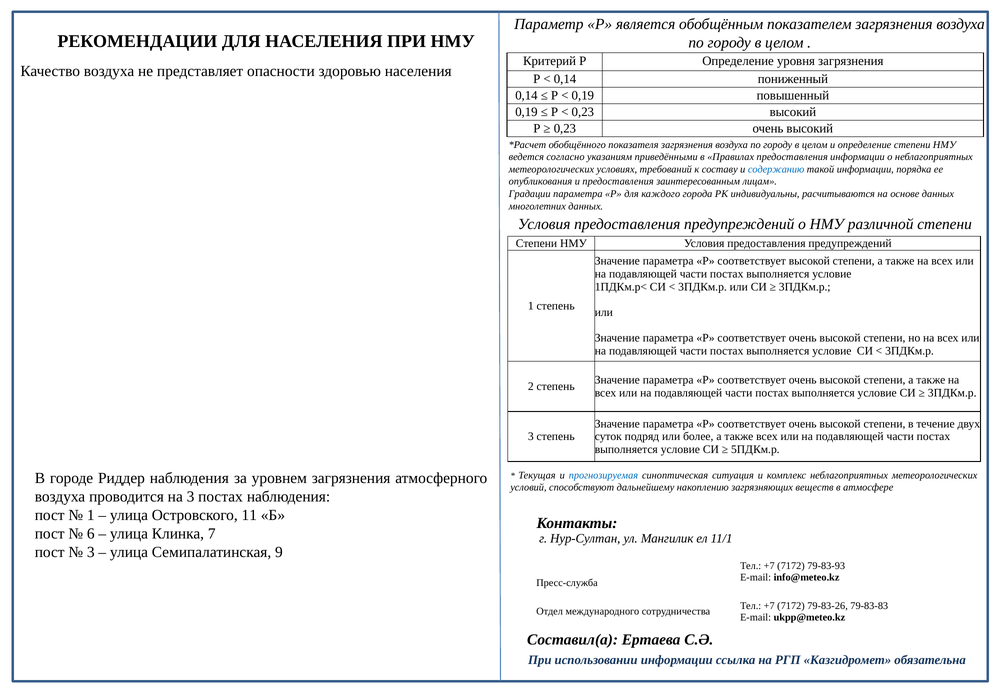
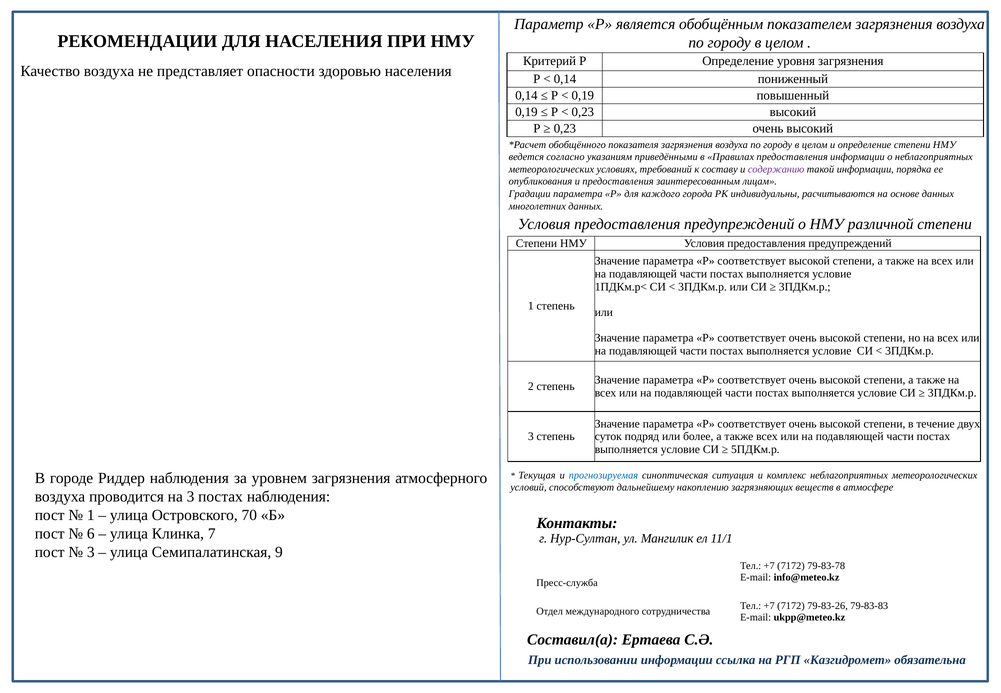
содержанию colour: blue -> purple (776, 169)
11: 11 -> 70 (249, 515)
79-83-93: 79-83-93 -> 79-83-78 (826, 566)
